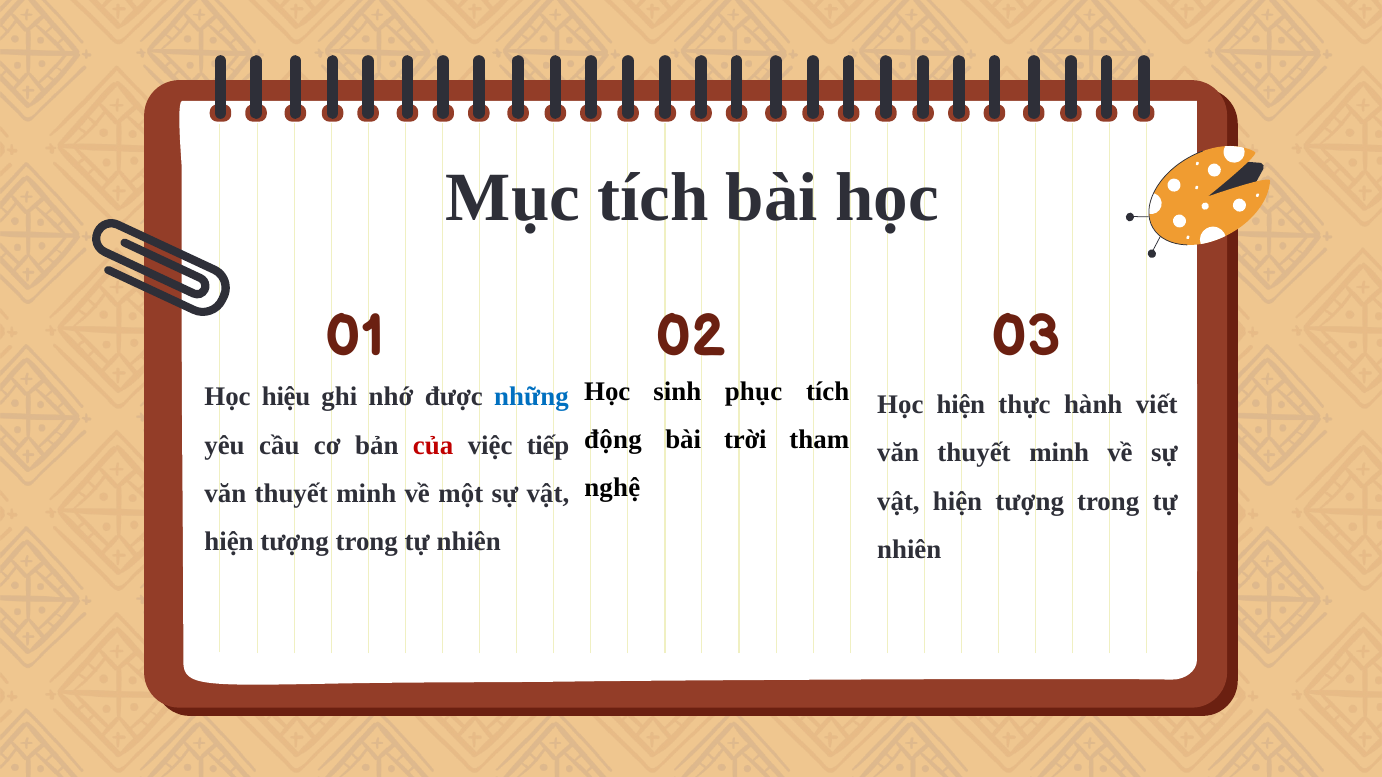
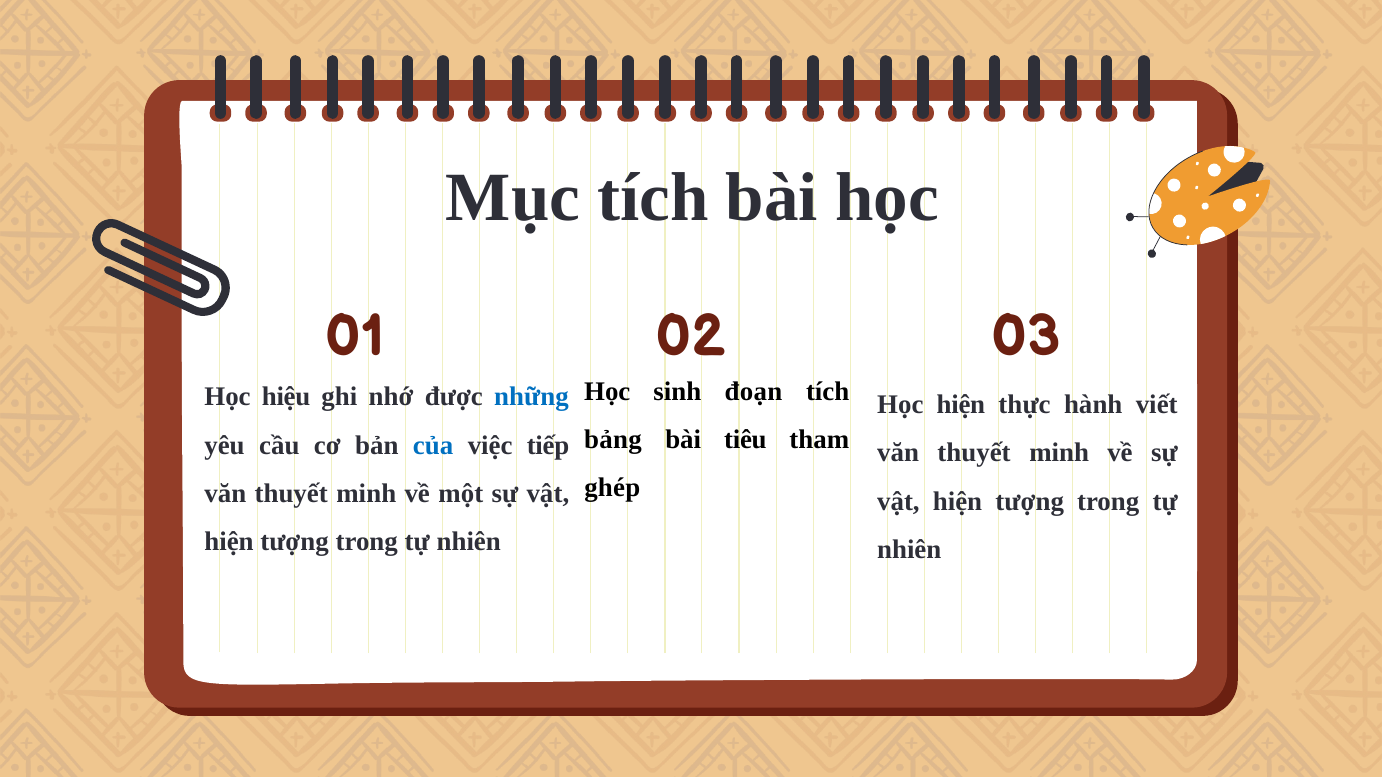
phục: phục -> đoạn (754, 391)
động: động -> bảng (613, 440)
trời: trời -> tiêu (745, 440)
của colour: red -> blue (433, 446)
nghệ: nghệ -> ghép (612, 488)
